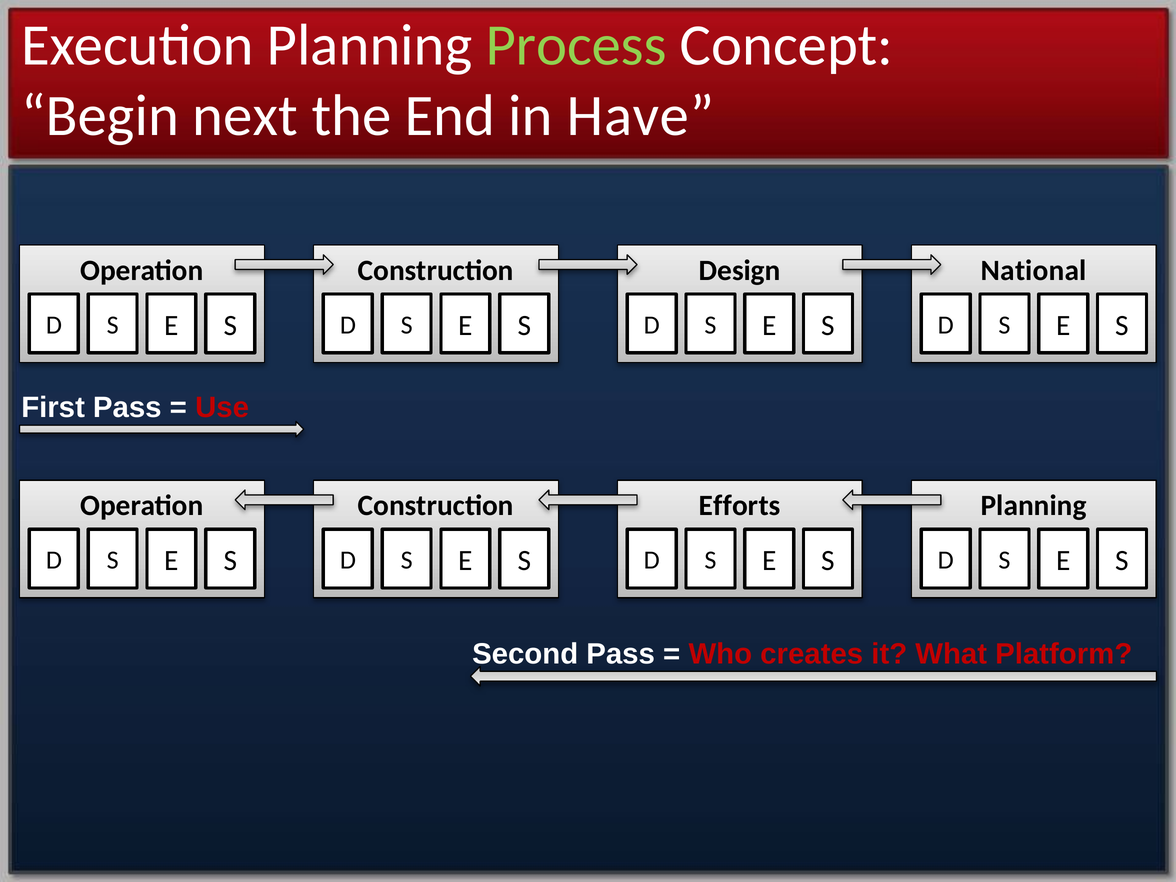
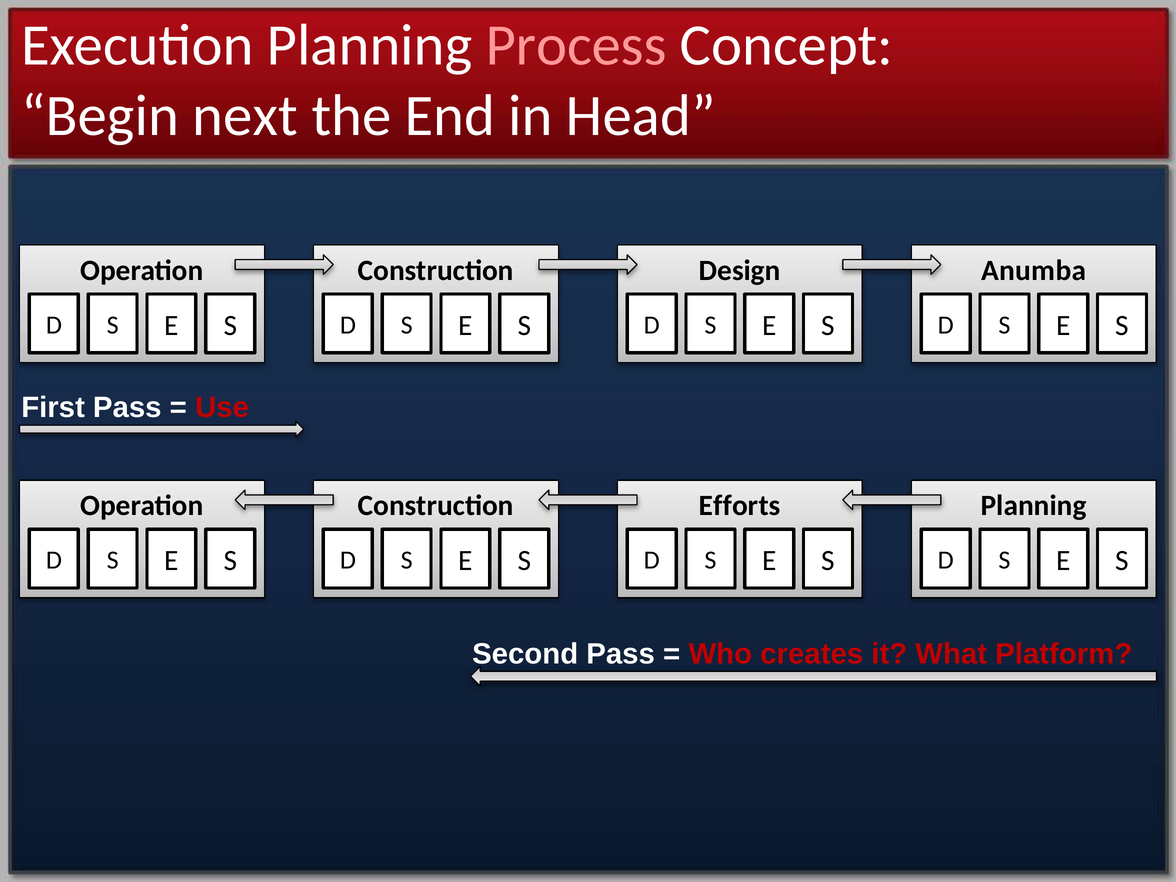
Process colour: light green -> pink (576, 45)
Have: Have -> Head (641, 116)
National: National -> Anumba (1034, 271)
